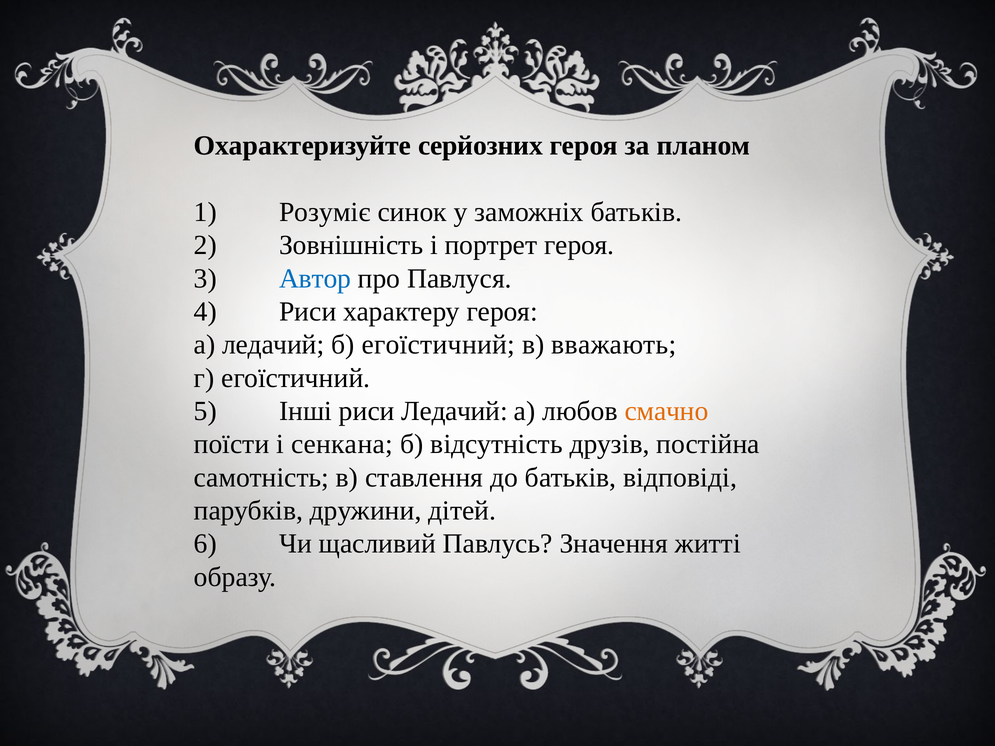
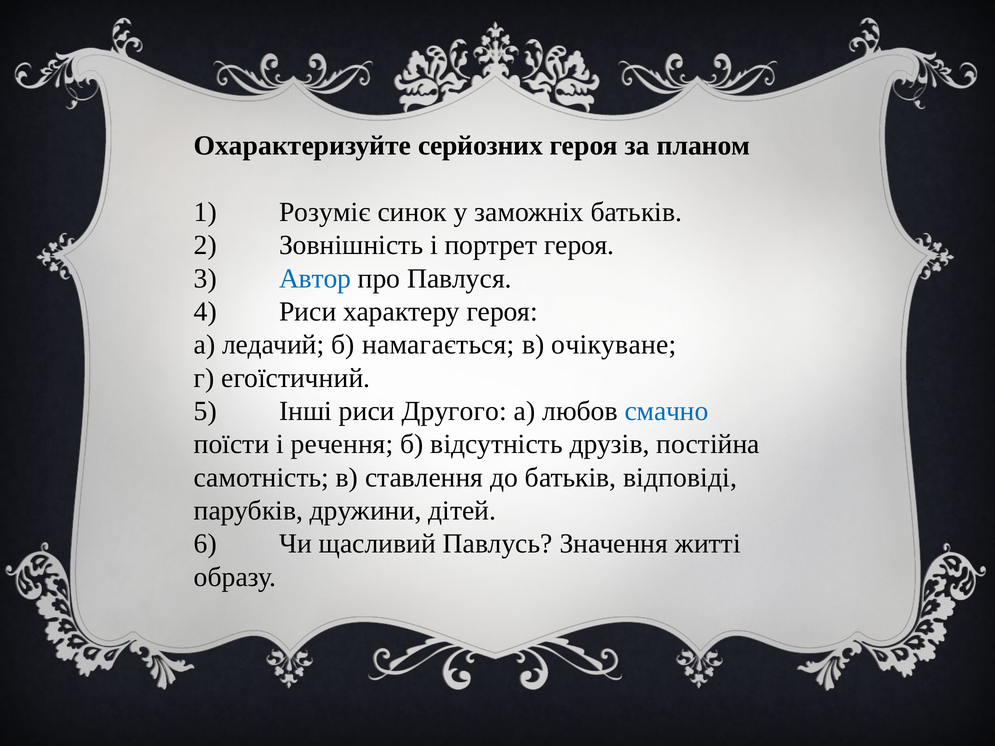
б егоїстичний: егоїстичний -> намагається (438, 345)
вважають: вважають -> очікуване (614, 345)
риси Ледачий: Ледачий -> Другого (454, 411)
смачно colour: orange -> blue (667, 411)
сенкана: сенкана -> речення (342, 444)
